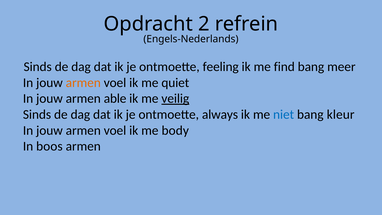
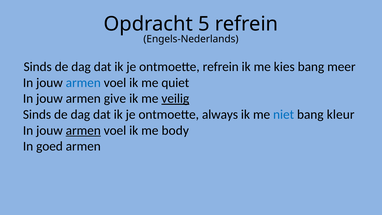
2: 2 -> 5 (204, 24)
ontmoette feeling: feeling -> refrein (221, 67)
find: find -> kies (284, 67)
armen colour: orange -> blue (83, 83)
able: able -> give (115, 98)
armen underline: none -> present (83, 130)
boos: boos -> goed (49, 146)
